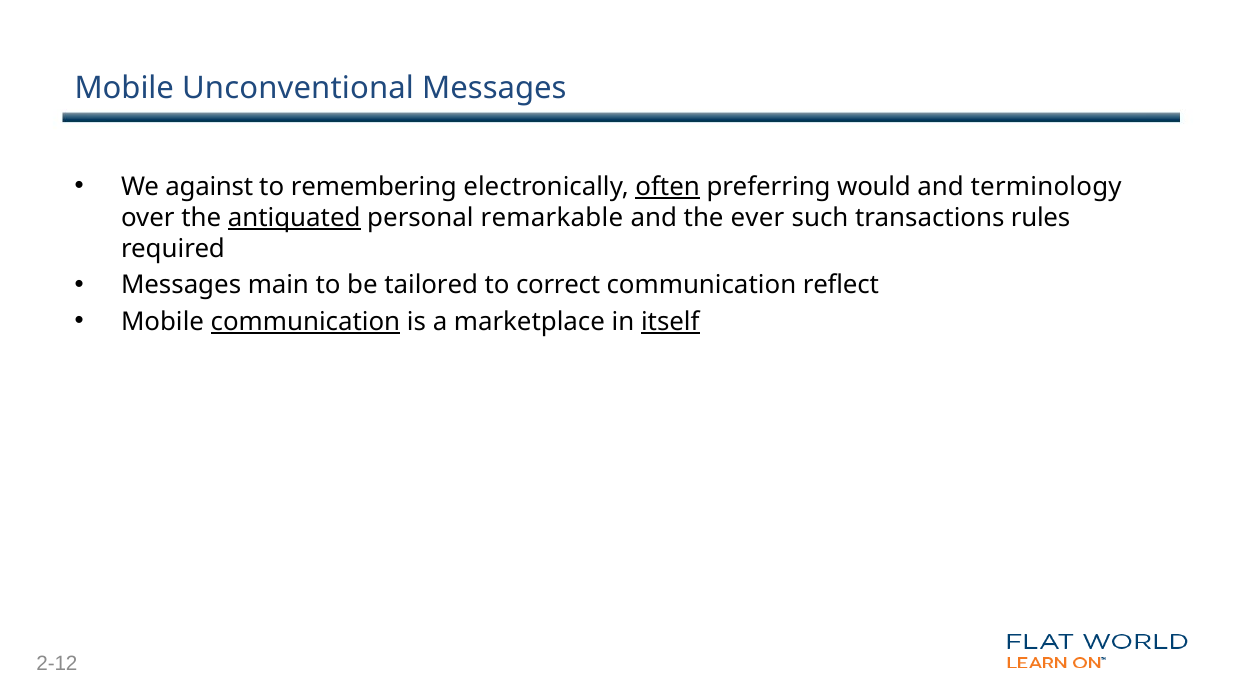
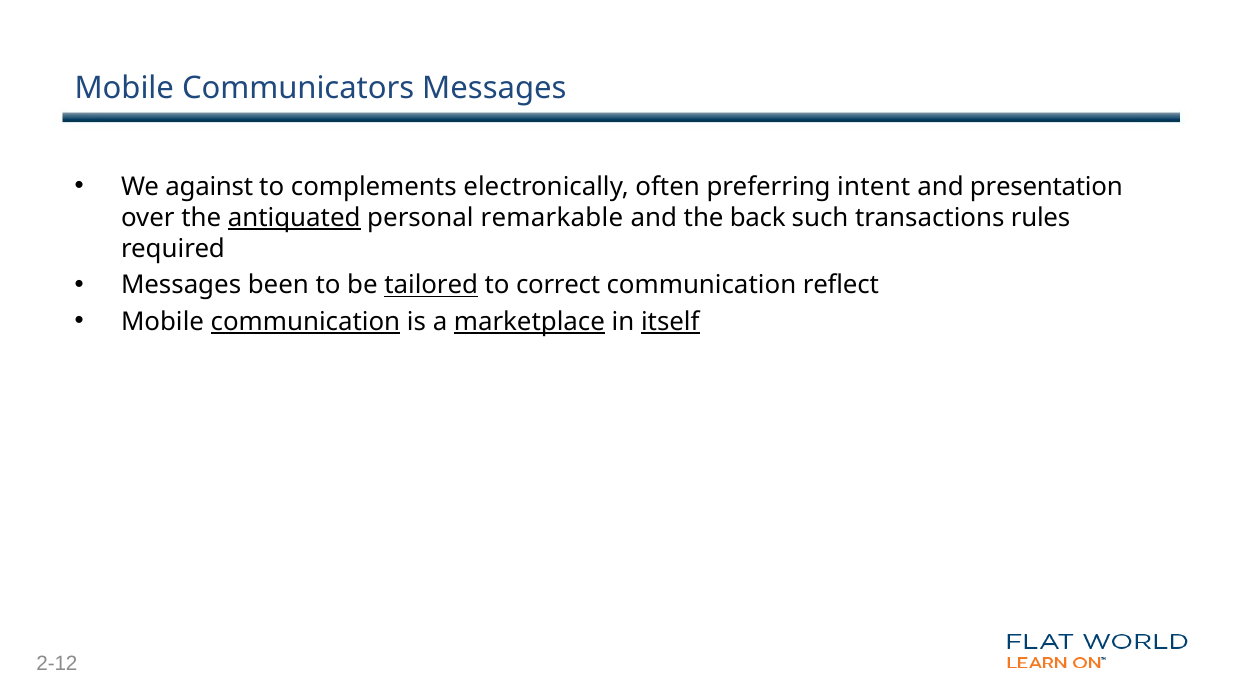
Unconventional: Unconventional -> Communicators (298, 88)
remembering: remembering -> complements (374, 187)
often underline: present -> none (668, 187)
would: would -> intent (874, 187)
terminology: terminology -> presentation (1046, 187)
ever: ever -> back (758, 218)
main: main -> been (278, 285)
tailored underline: none -> present (431, 285)
marketplace underline: none -> present (529, 321)
